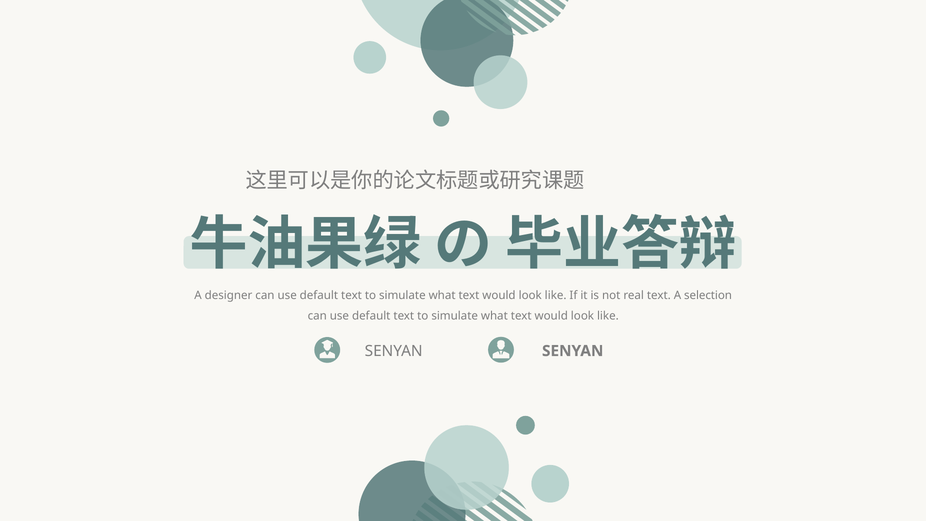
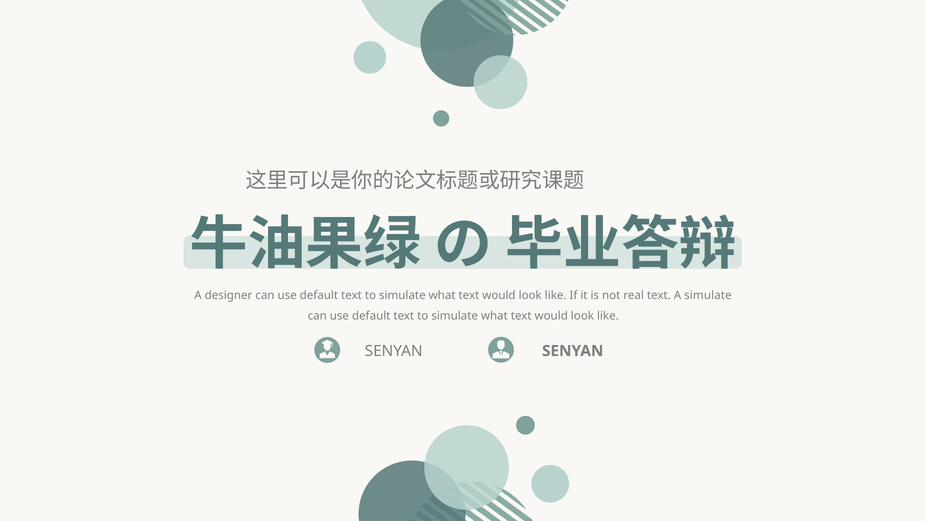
A selection: selection -> simulate (708, 295)
